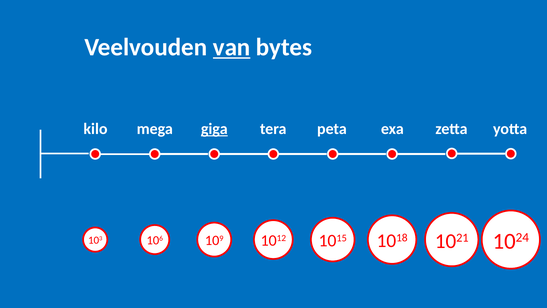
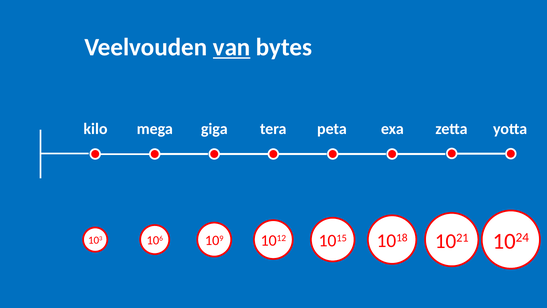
giga underline: present -> none (214, 129)
